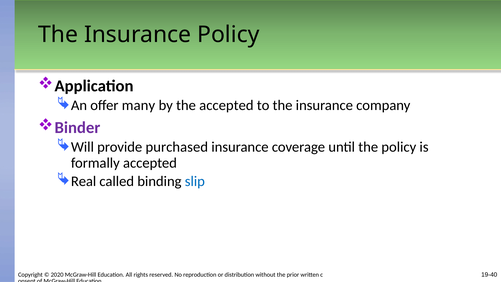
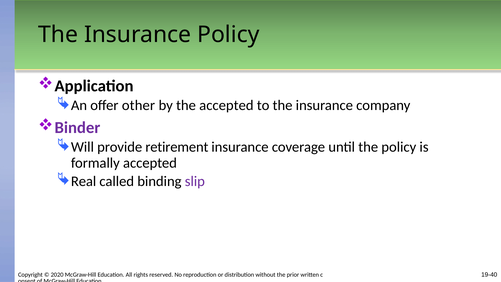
many: many -> other (138, 105)
purchased: purchased -> retirement (177, 147)
slip colour: blue -> purple (195, 181)
